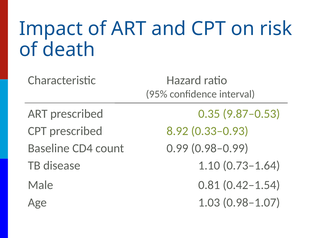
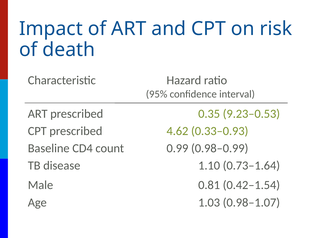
9.87–0.53: 9.87–0.53 -> 9.23–0.53 (251, 114)
8.92: 8.92 -> 4.62 (177, 131)
